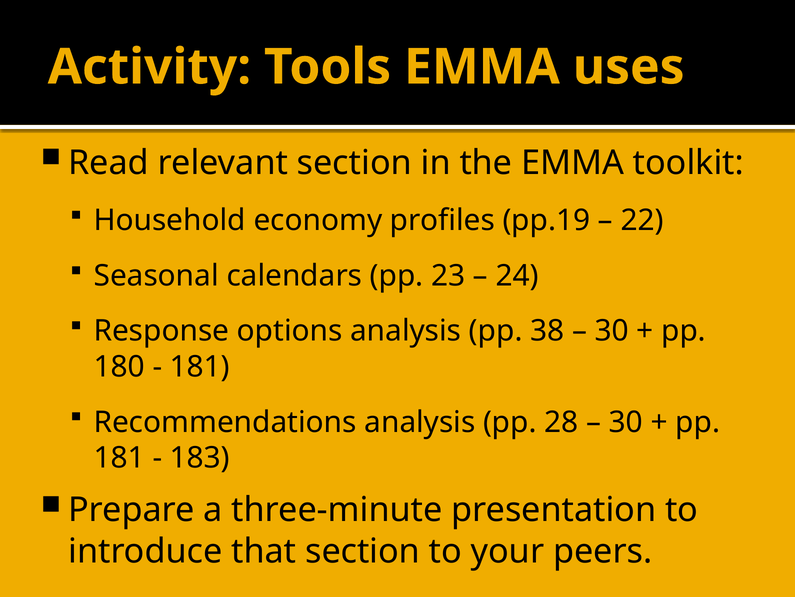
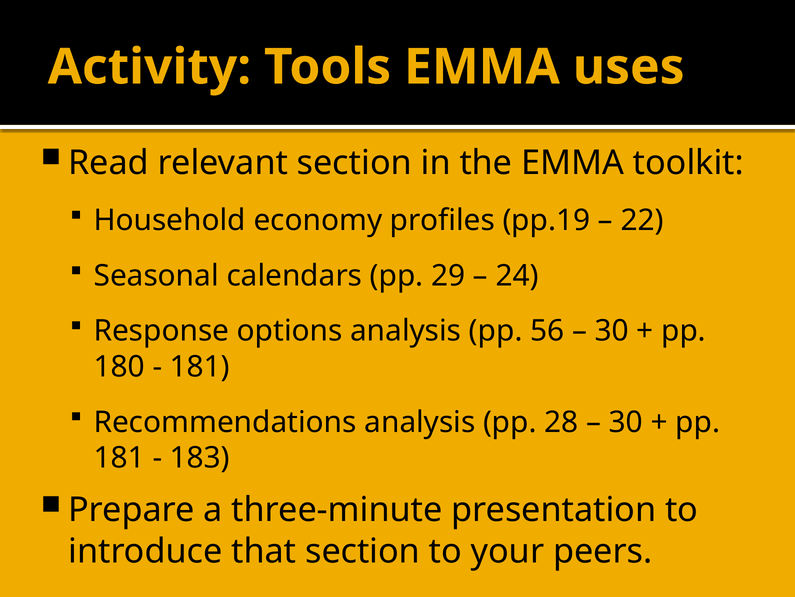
23: 23 -> 29 (448, 275)
38: 38 -> 56 (547, 331)
